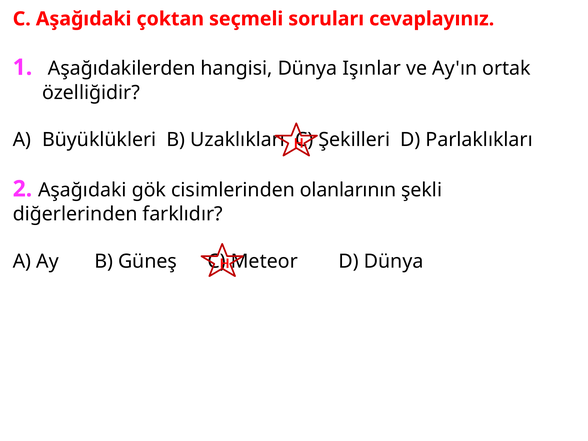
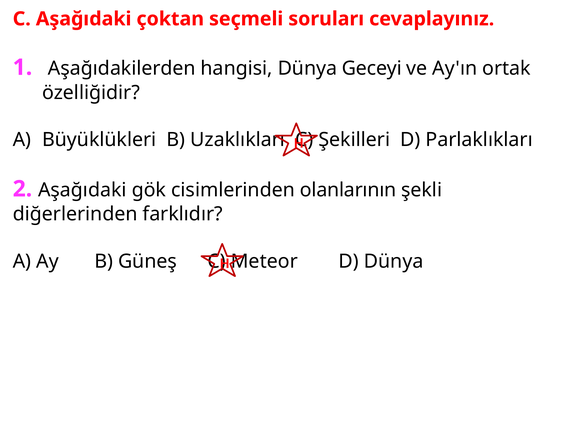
Işınlar: Işınlar -> Geceyi (372, 68)
